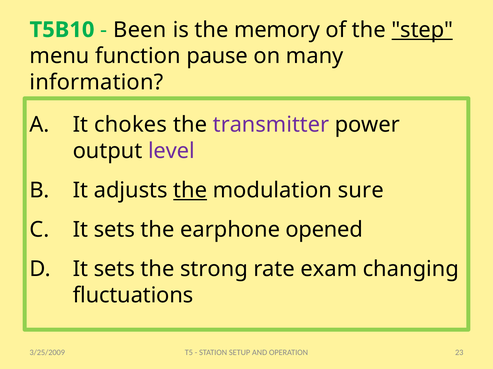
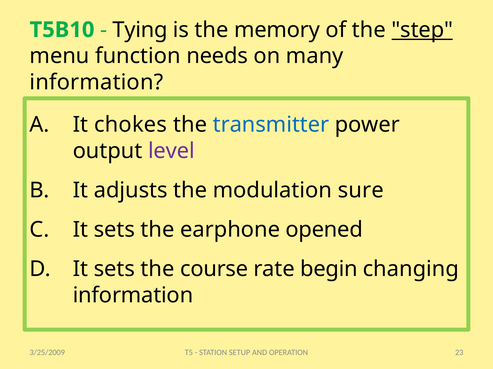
Been: Been -> Tying (140, 30)
pause: pause -> needs (217, 56)
transmitter colour: purple -> blue (271, 125)
the underline: present -> none (190, 191)
strong: strong -> course (214, 269)
exam: exam -> begin (329, 269)
fluctuations: fluctuations -> information (133, 296)
